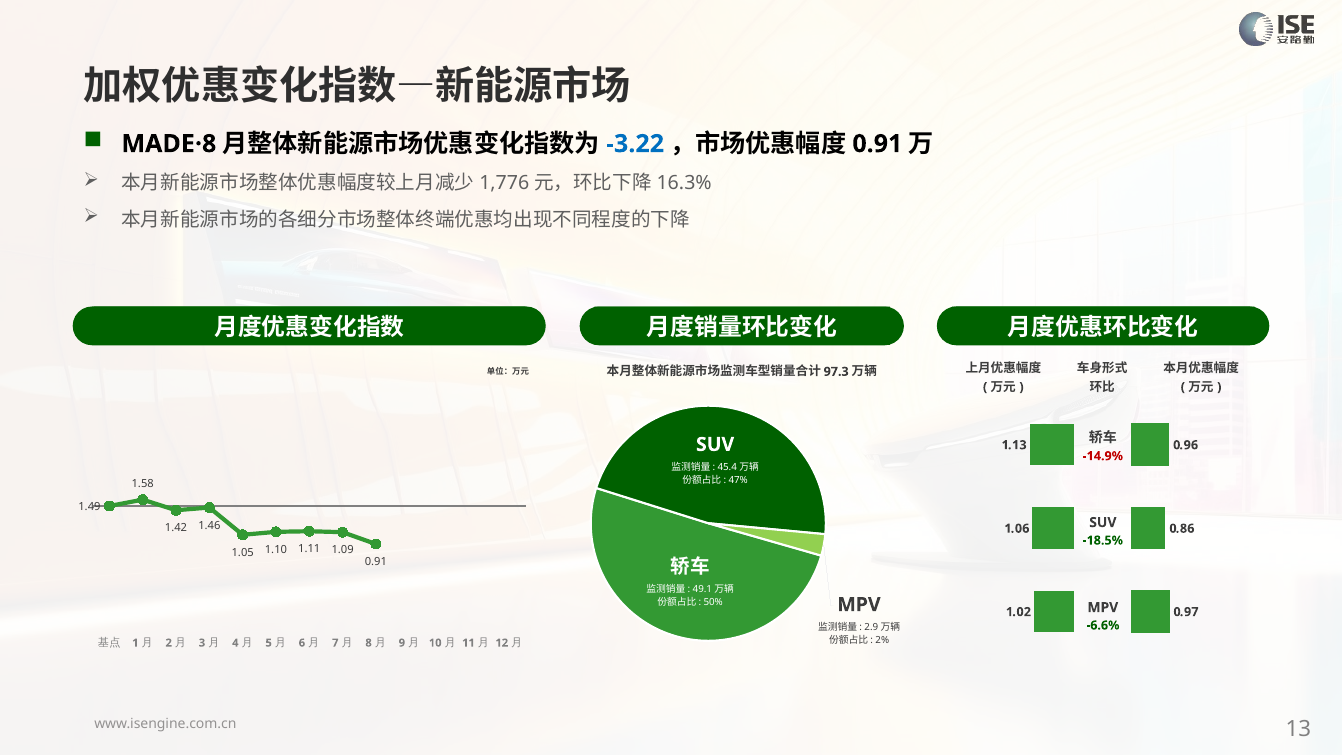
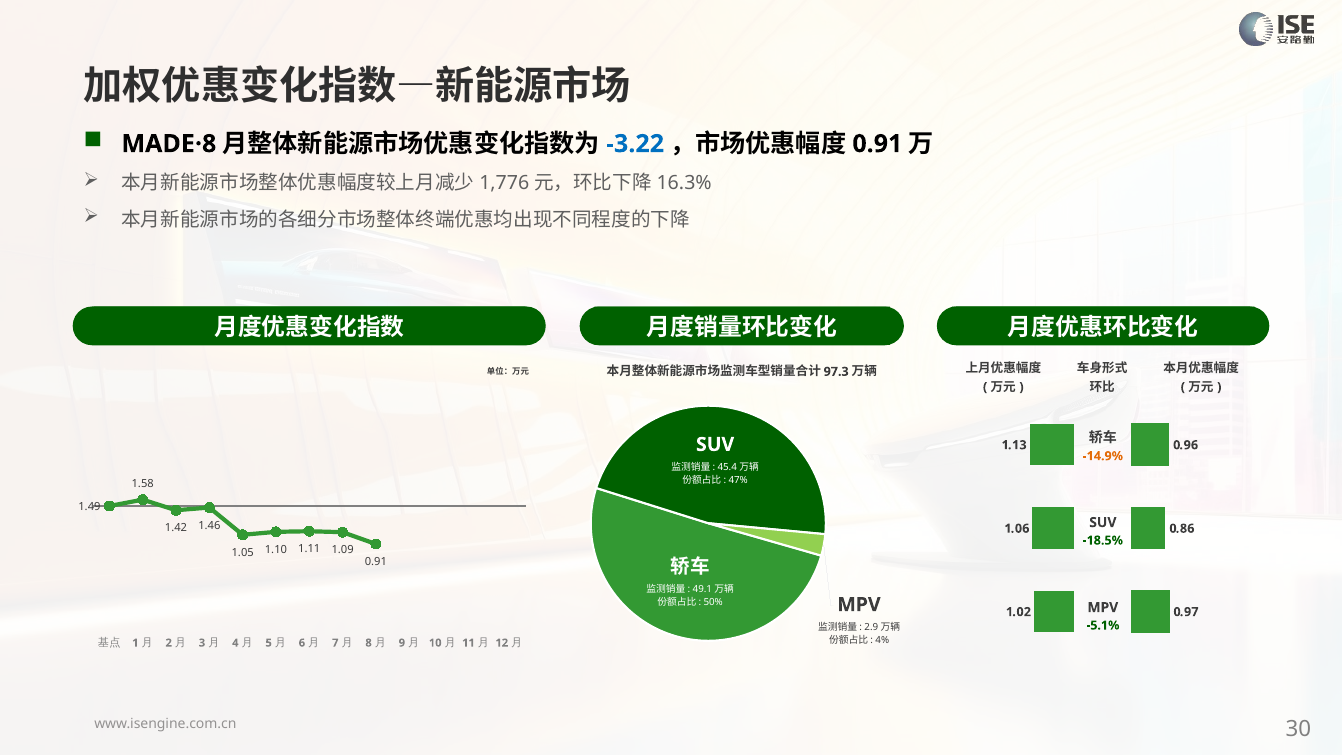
-14.9% colour: red -> orange (1103, 456)
-6.6%: -6.6% -> -5.1% (1103, 625)
2%: 2% -> 4% (882, 640)
13: 13 -> 30 (1299, 729)
